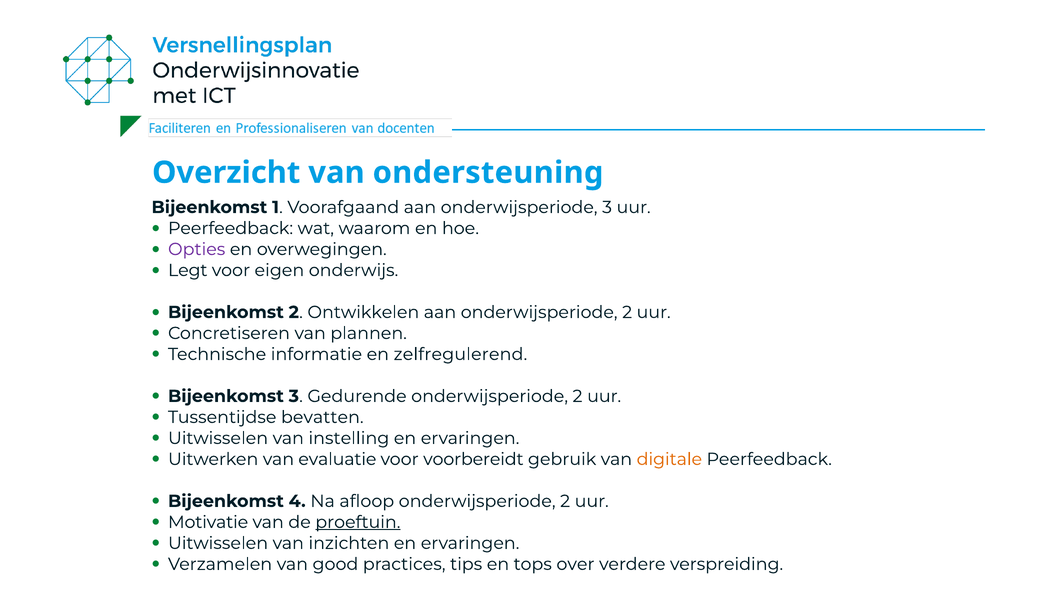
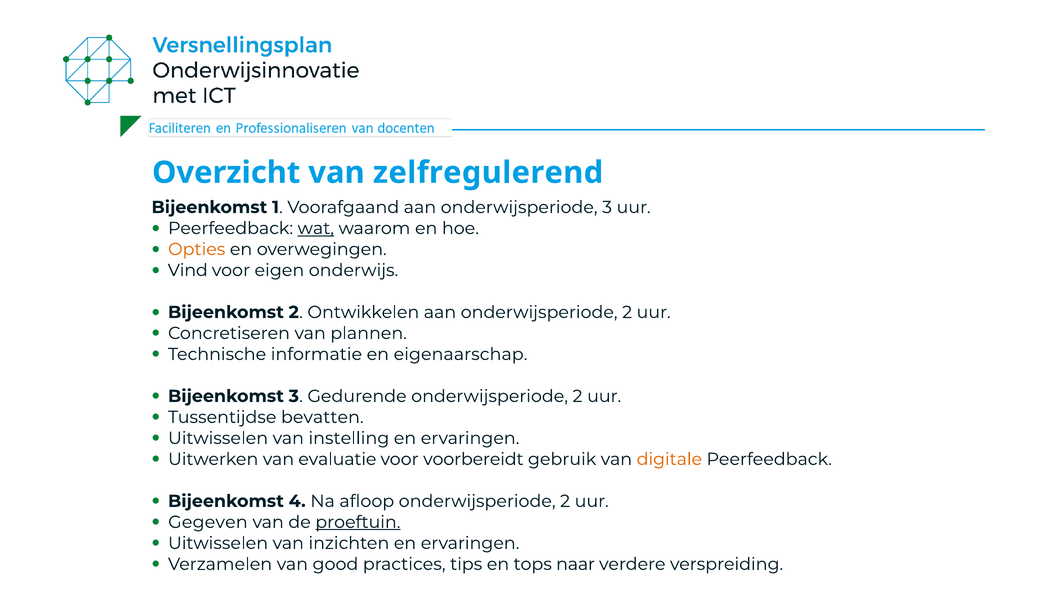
ondersteuning: ondersteuning -> zelfregulerend (488, 173)
wat underline: none -> present (316, 228)
Opties colour: purple -> orange (197, 249)
Legt: Legt -> Vind (188, 270)
zelfregulerend: zelfregulerend -> eigenaarschap (461, 354)
Motivatie: Motivatie -> Gegeven (208, 522)
over: over -> naar (576, 564)
